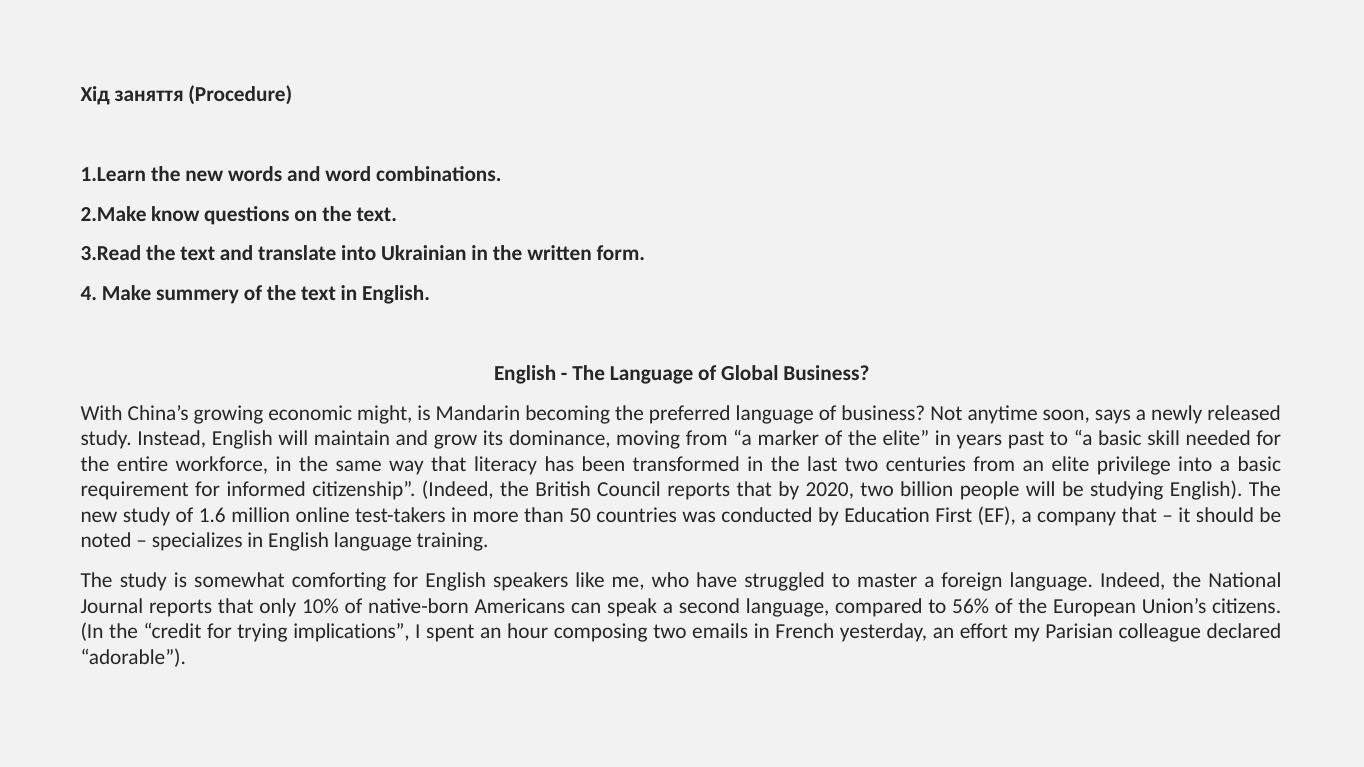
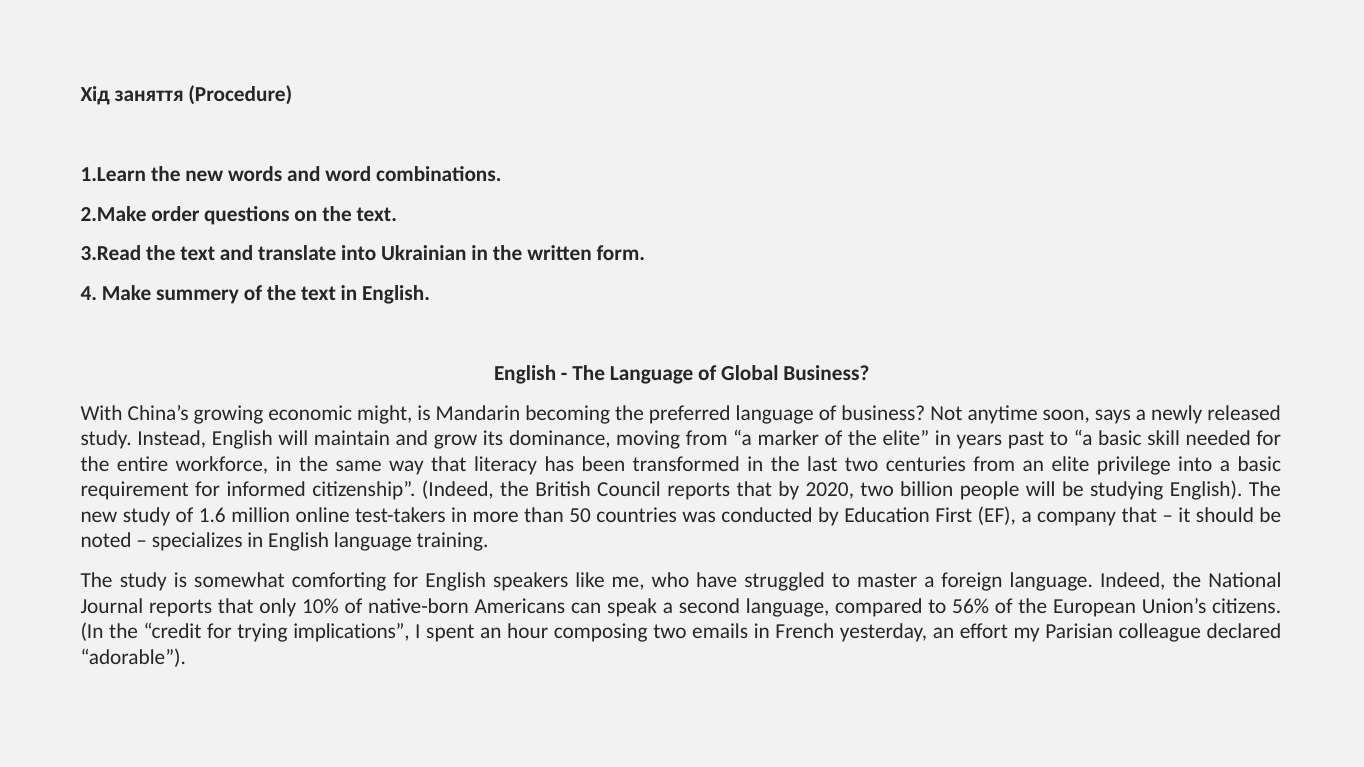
know: know -> order (175, 214)
